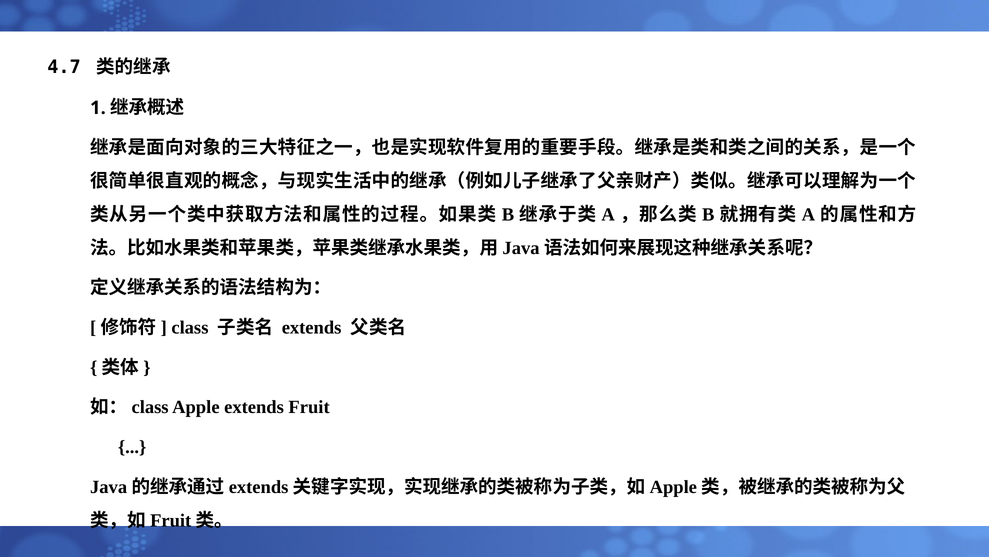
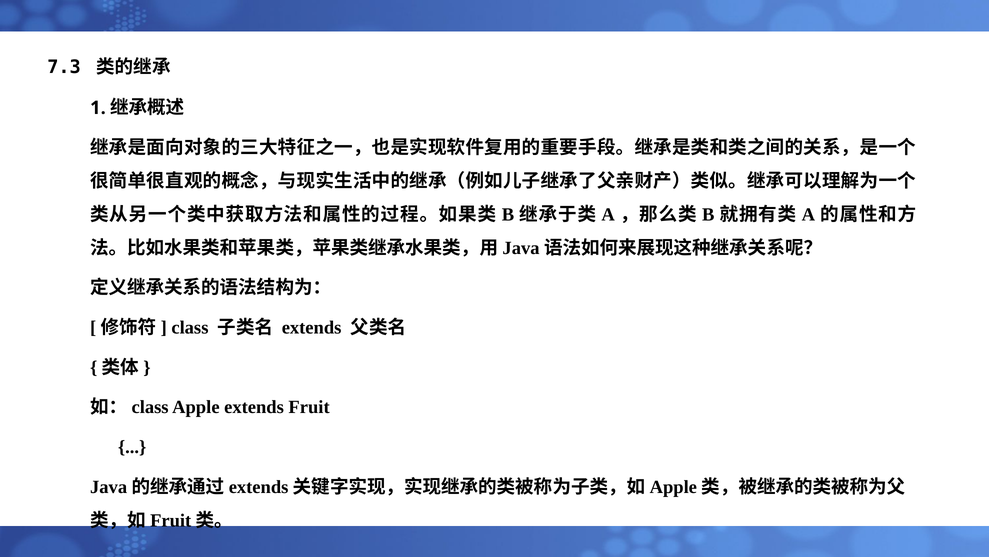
4.7: 4.7 -> 7.3 (64, 67)
